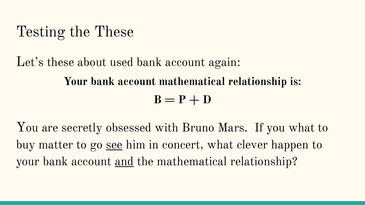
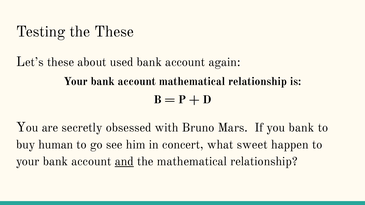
you what: what -> bank (301, 128)
matter: matter -> human (56, 145)
see underline: present -> none (114, 145)
clever: clever -> sweet (252, 145)
